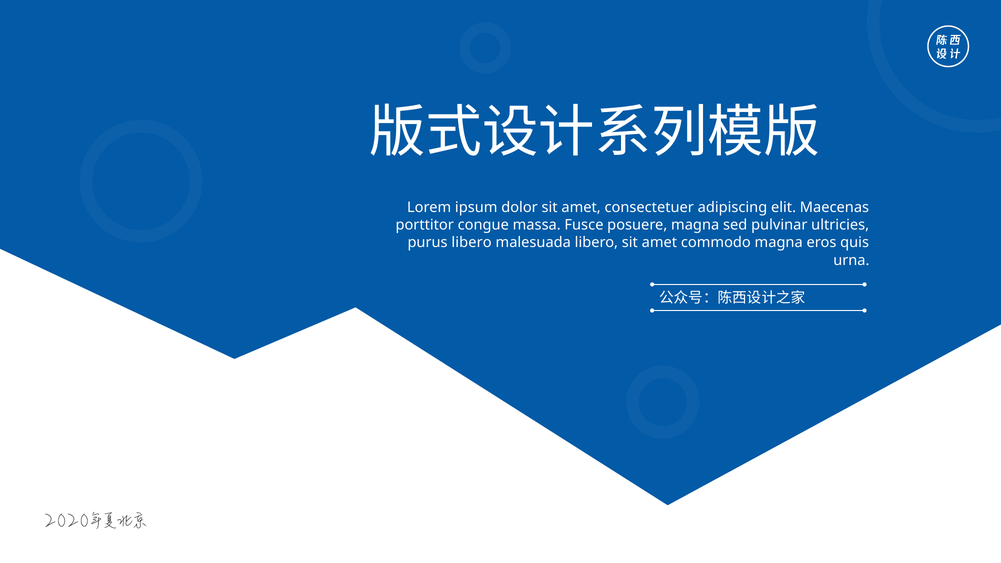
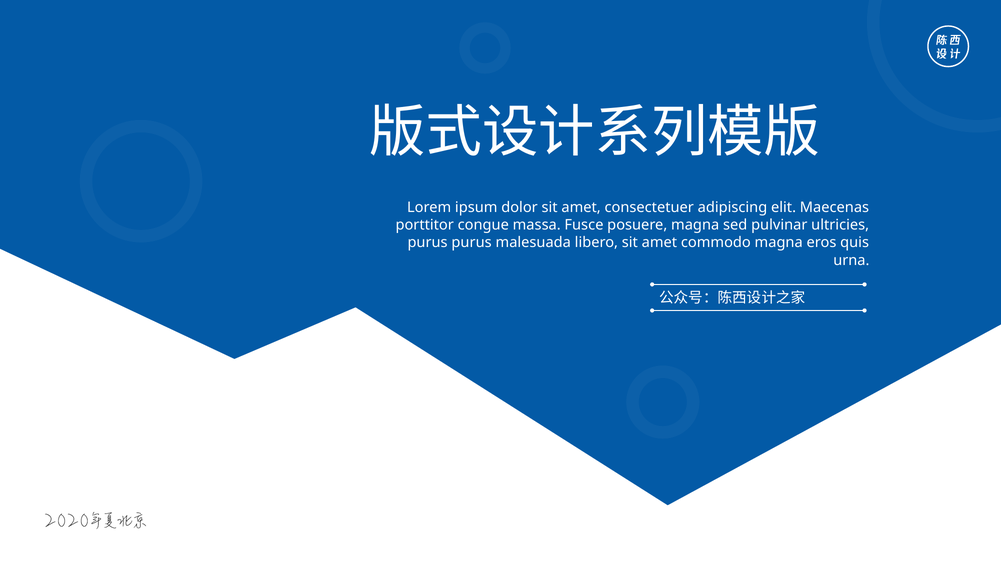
purus libero: libero -> purus (472, 243)
